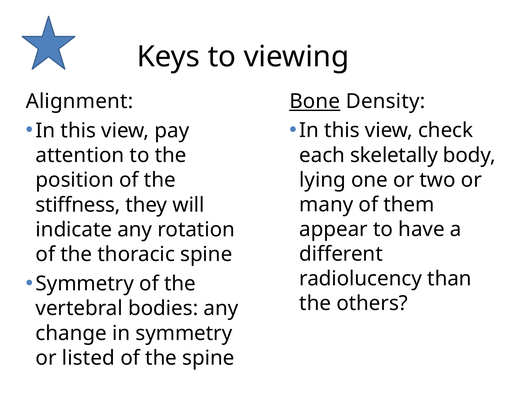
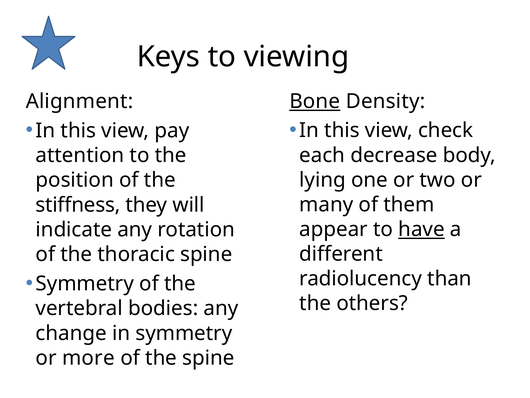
skeletally: skeletally -> decrease (394, 155)
have underline: none -> present (421, 229)
listed: listed -> more (88, 358)
